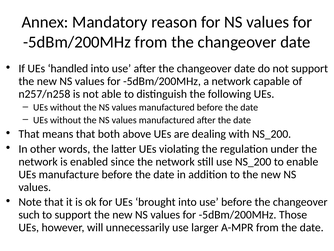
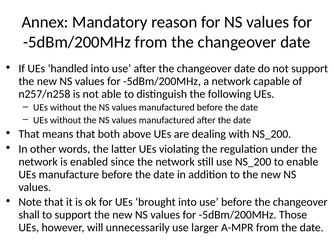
such: such -> shall (29, 214)
